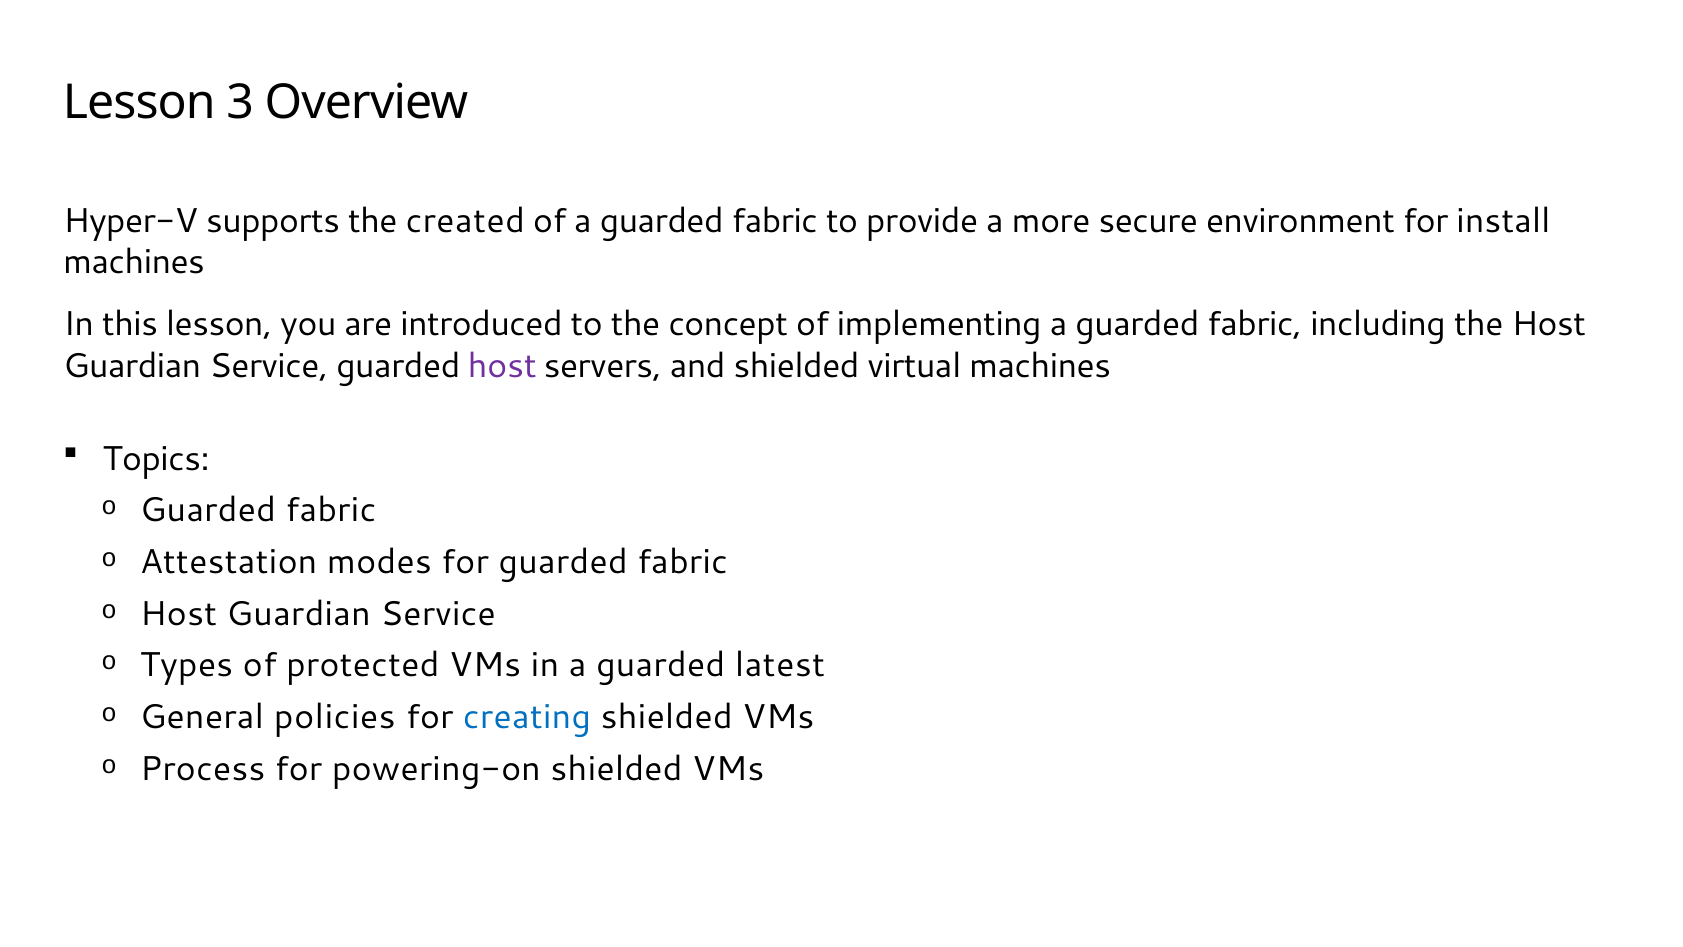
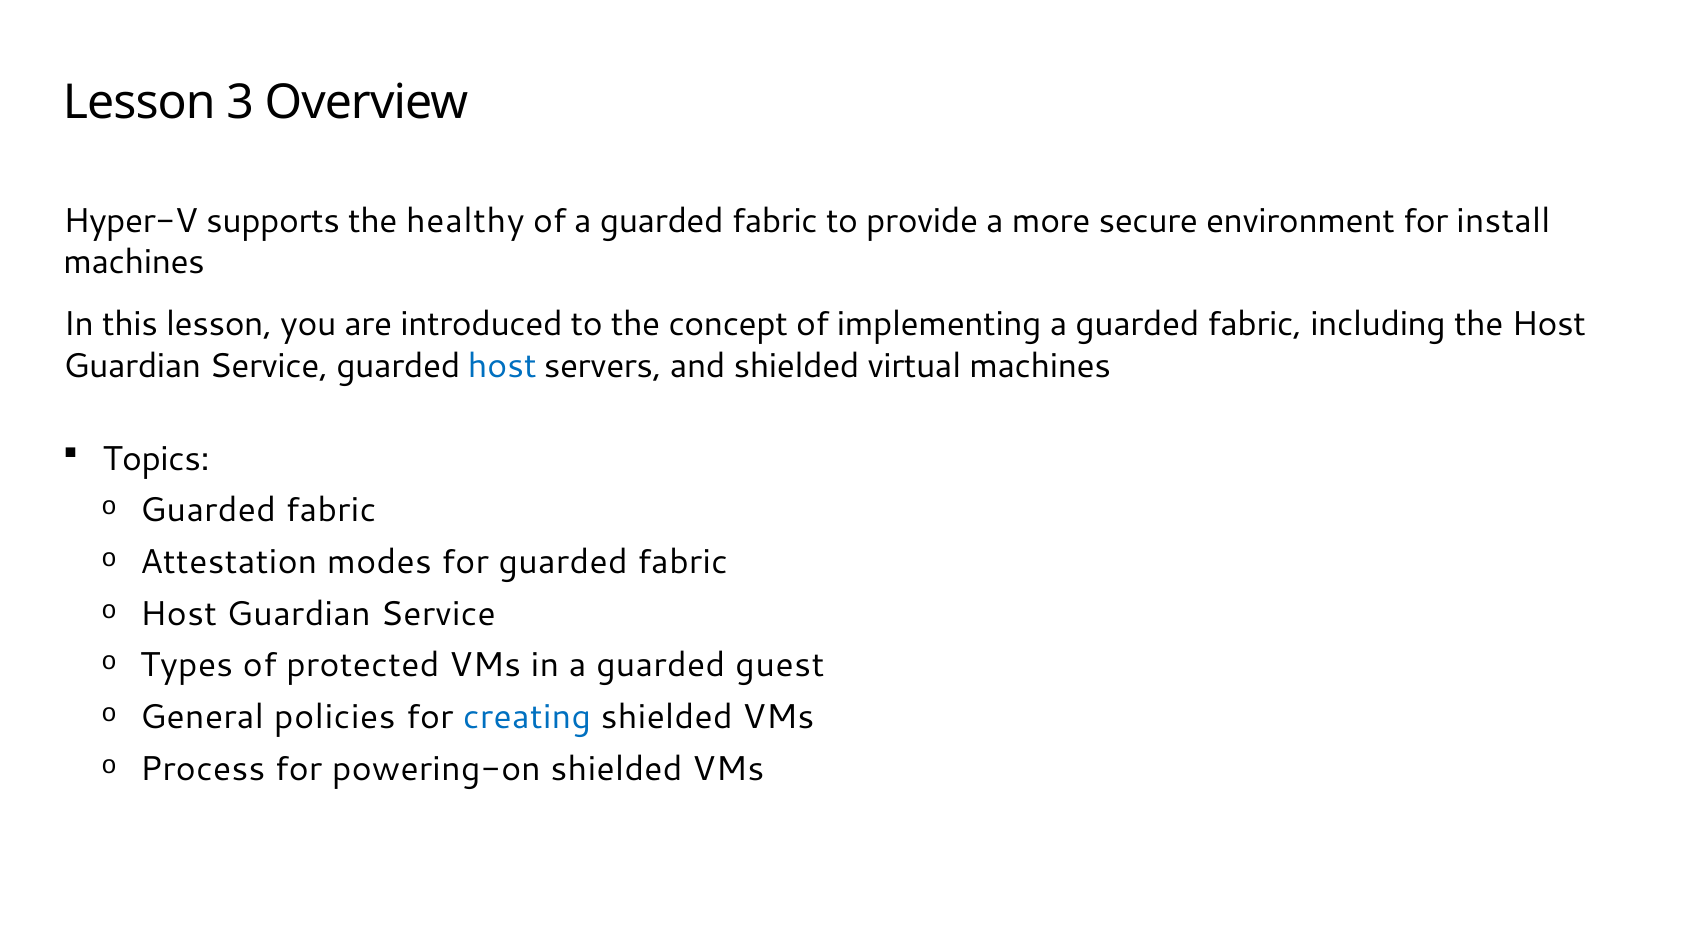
created: created -> healthy (465, 221)
host colour: purple -> blue (502, 366)
latest: latest -> guest (780, 665)
